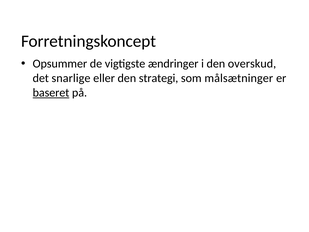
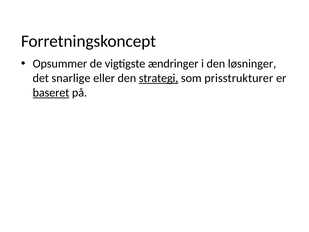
overskud: overskud -> løsninger (252, 64)
strategi underline: none -> present (159, 78)
målsætninger: målsætninger -> prisstrukturer (239, 78)
